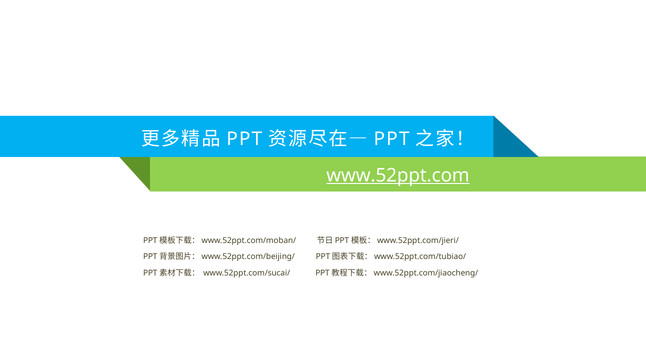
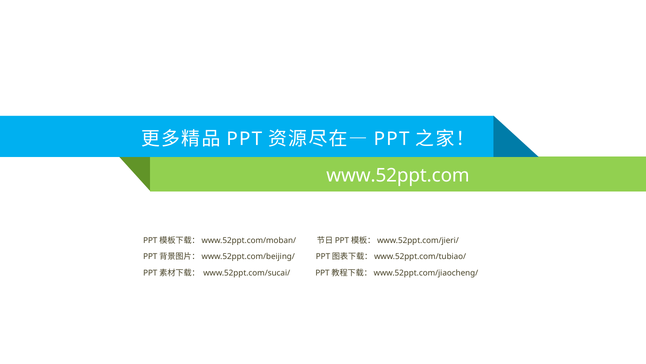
www.52ppt.com underline: present -> none (398, 175)
